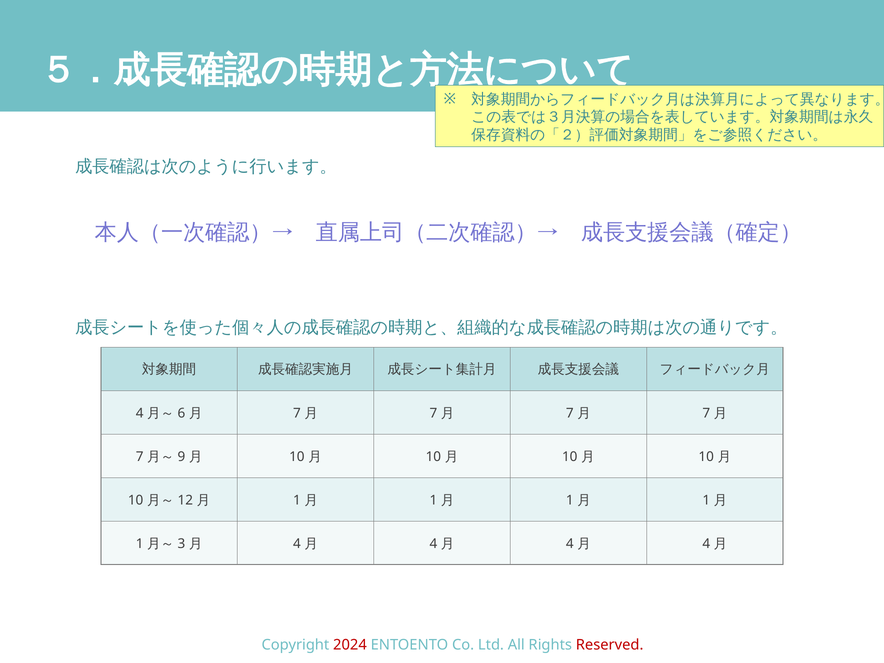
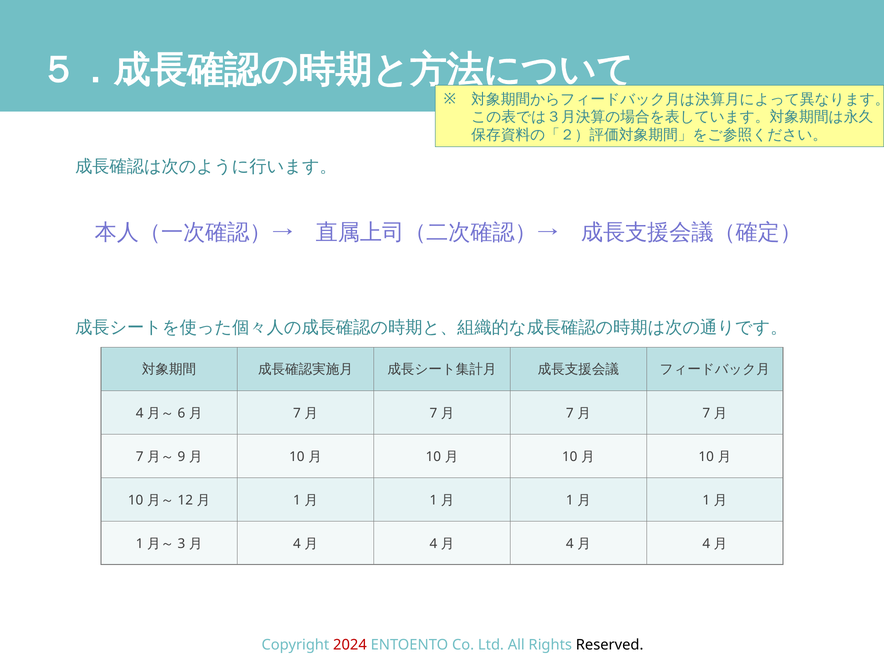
Reserved colour: red -> black (610, 645)
